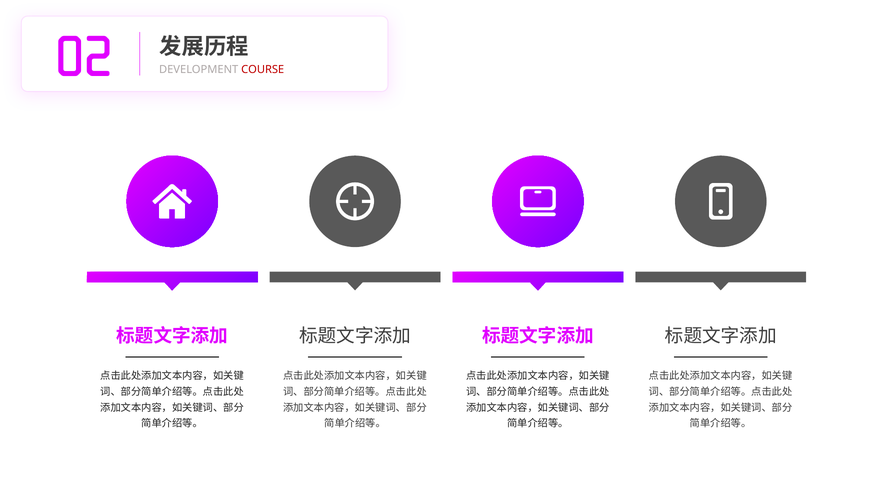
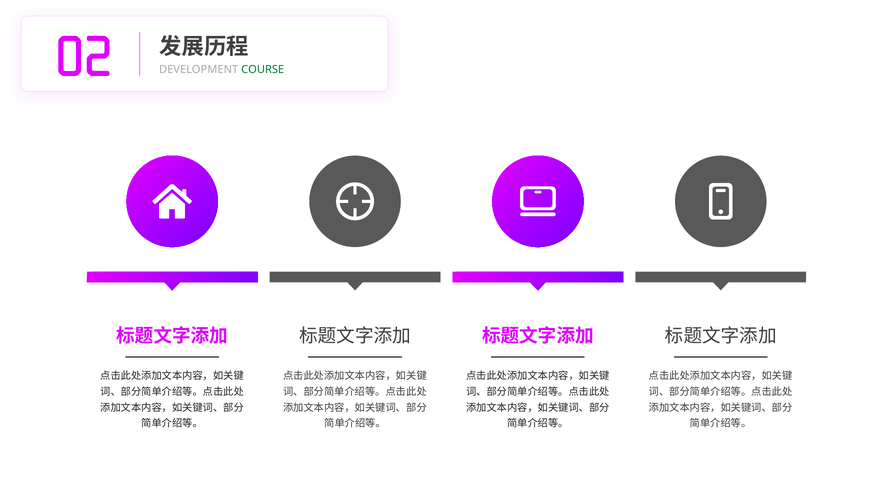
COURSE colour: red -> green (263, 69)
